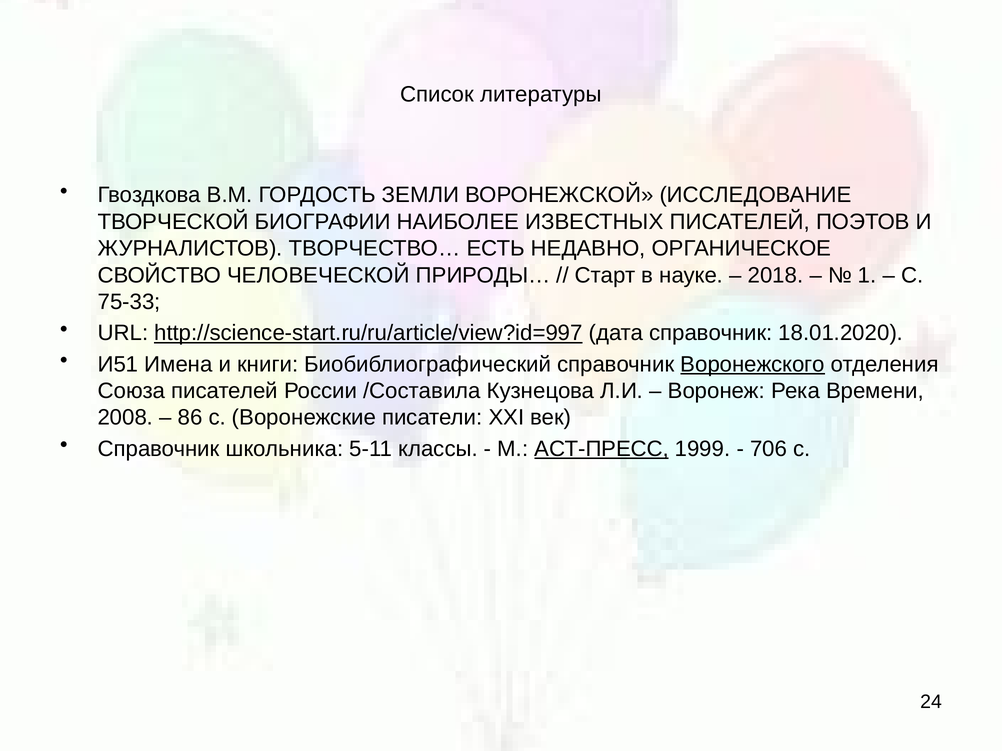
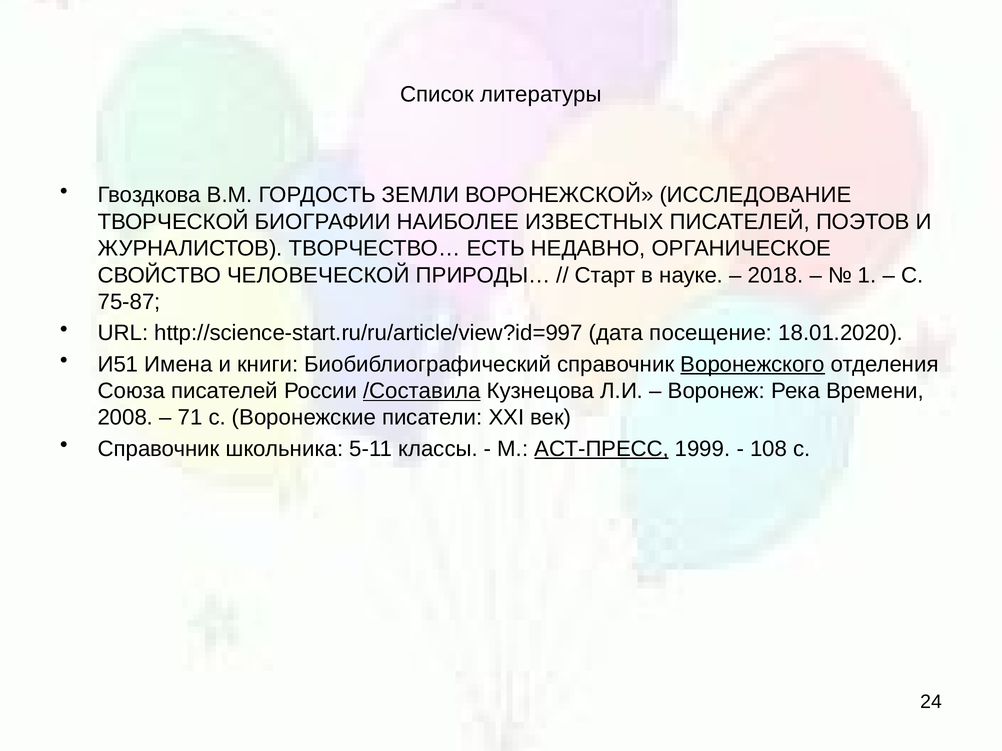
75-33: 75-33 -> 75-87 (129, 302)
http://science-start.ru/ru/article/view?id=997 underline: present -> none (368, 333)
дата справочник: справочник -> посещение (711, 333)
/Составила underline: none -> present (422, 391)
86: 86 -> 71 (190, 418)
706: 706 -> 108 (769, 449)
